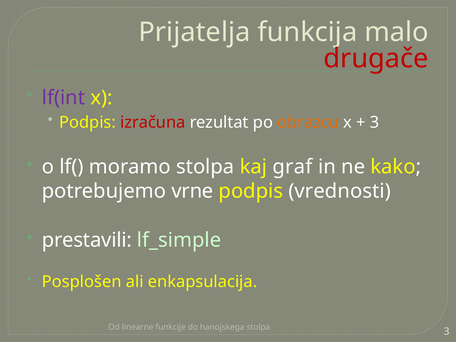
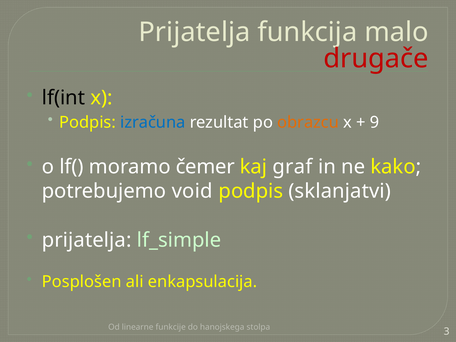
lf(int colour: purple -> black (64, 98)
izračuna colour: red -> blue (153, 122)
3: 3 -> 9 (375, 122)
moramo stolpa: stolpa -> čemer (205, 167)
vrne: vrne -> void (192, 191)
vrednosti: vrednosti -> sklanjatvi (340, 191)
prestavili: prestavili -> prijatelja (87, 240)
